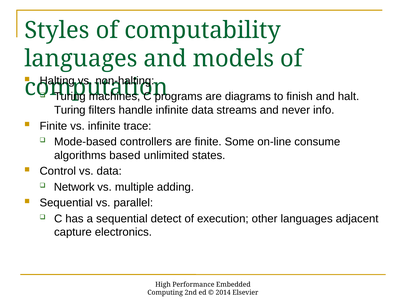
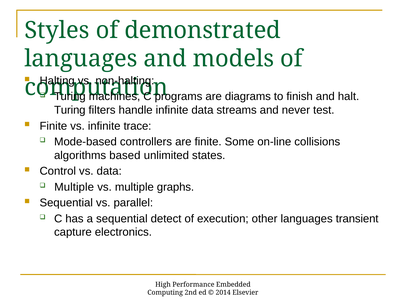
computability: computability -> demonstrated (203, 30)
info: info -> test (324, 110)
consume: consume -> collisions (317, 142)
Network: Network -> Multiple (74, 187)
adding: adding -> graphs (175, 187)
adjacent: adjacent -> transient (357, 218)
